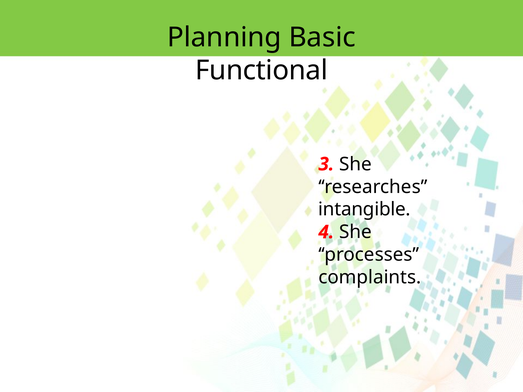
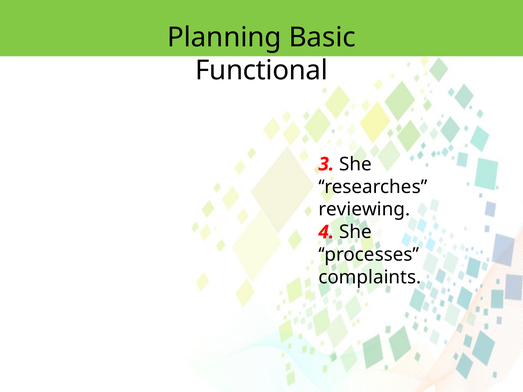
intangible: intangible -> reviewing (364, 210)
